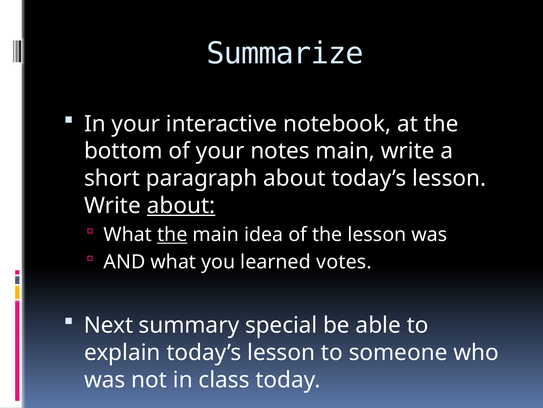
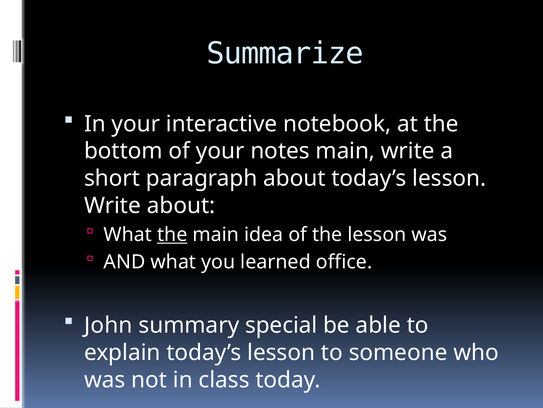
about underline: present -> none (181, 205)
votes: votes -> office (344, 262)
Next: Next -> John (108, 325)
